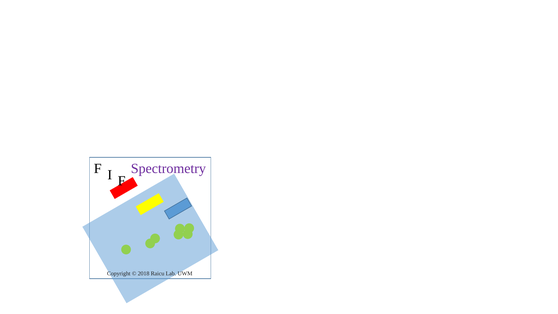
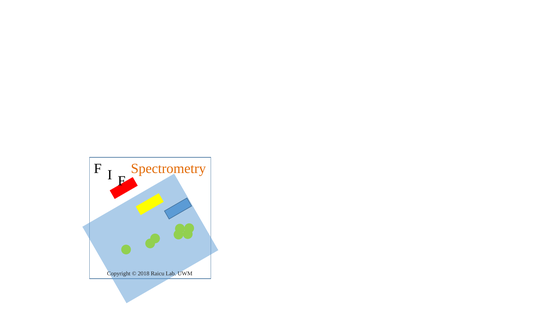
Spectrometry colour: purple -> orange (168, 169)
